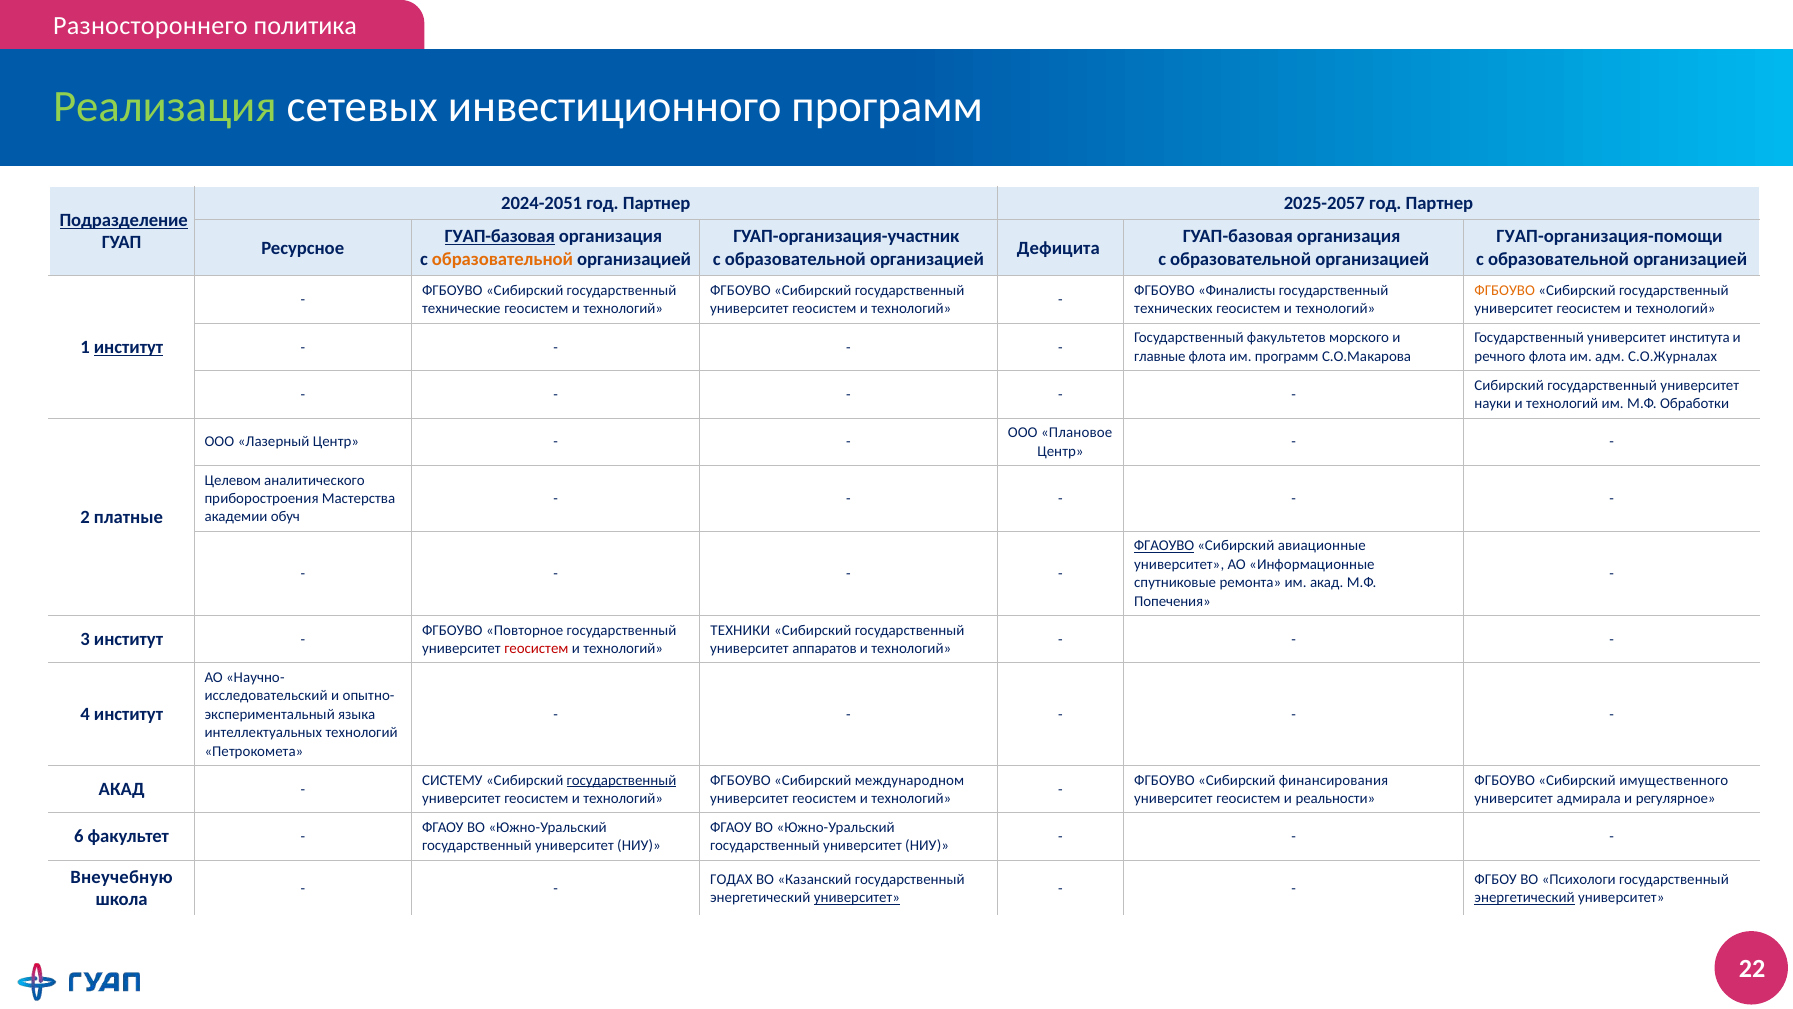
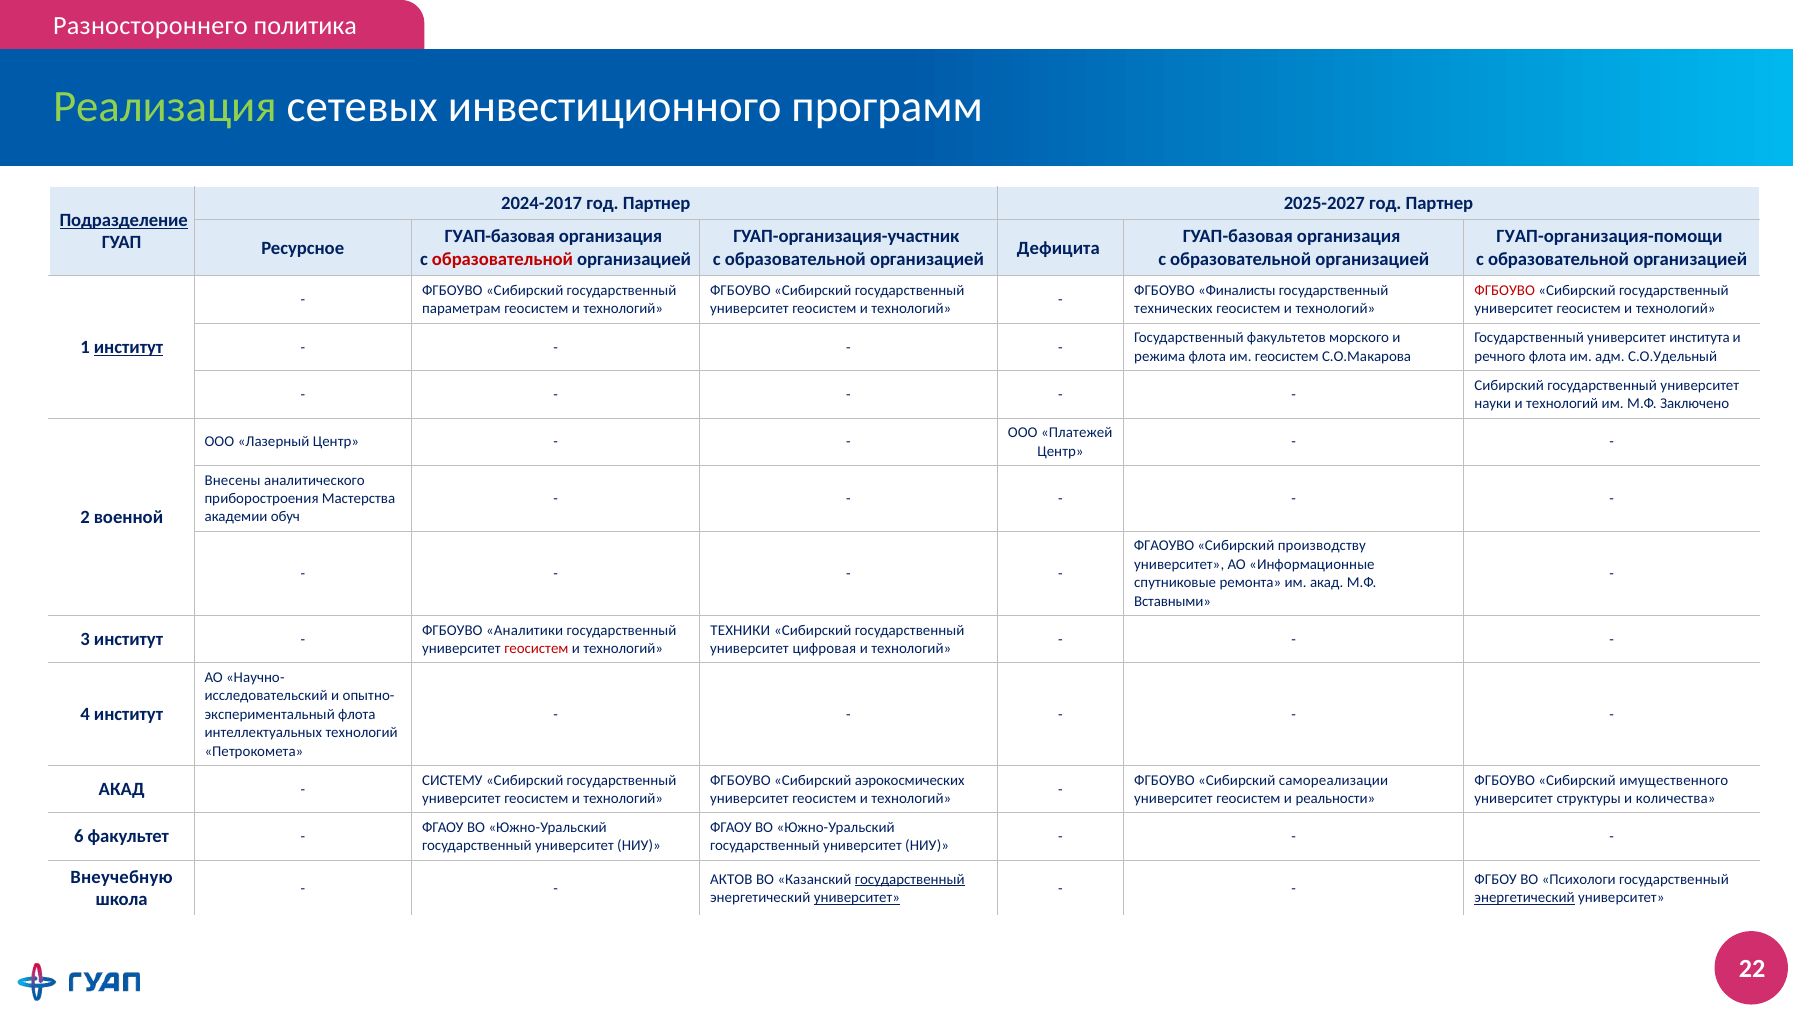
2024-2051: 2024-2051 -> 2024-2017 (542, 203)
2025-2057: 2025-2057 -> 2025-2027 (1324, 203)
ГУАП-базовая underline: present -> none (500, 237)
образовательной colour: orange -> red (502, 259)
ФГБОУВО colour: orange -> red (1505, 290)
технические: технические -> параметрам (461, 309)
главные: главные -> режима (1160, 356)
им программ: программ -> геосистем (1287, 356)
С.О.Журналах: С.О.Журналах -> С.О.Удельный (1673, 356)
Обработки: Обработки -> Заключено (1695, 404)
Плановое: Плановое -> Платежей (1077, 433)
Целевом: Целевом -> Внесены (233, 480)
платные: платные -> военной (128, 517)
ФГАОУВО underline: present -> none (1164, 546)
авиационные: авиационные -> производству (1322, 546)
Попечения: Попечения -> Вставными (1173, 601)
Повторное: Повторное -> Аналитики (525, 630)
аппаратов: аппаратов -> цифровая (824, 648)
языка: языка -> флота (357, 714)
государственный underline: present -> none (622, 780)
международном: международном -> аэрокосмических (910, 780)
финансирования: финансирования -> самореализации (1334, 780)
адмирала: адмирала -> структуры (1589, 798)
регулярное: регулярное -> количества (1676, 798)
ГОДАХ: ГОДАХ -> АКТОВ (731, 879)
государственный underline: none -> present (910, 879)
